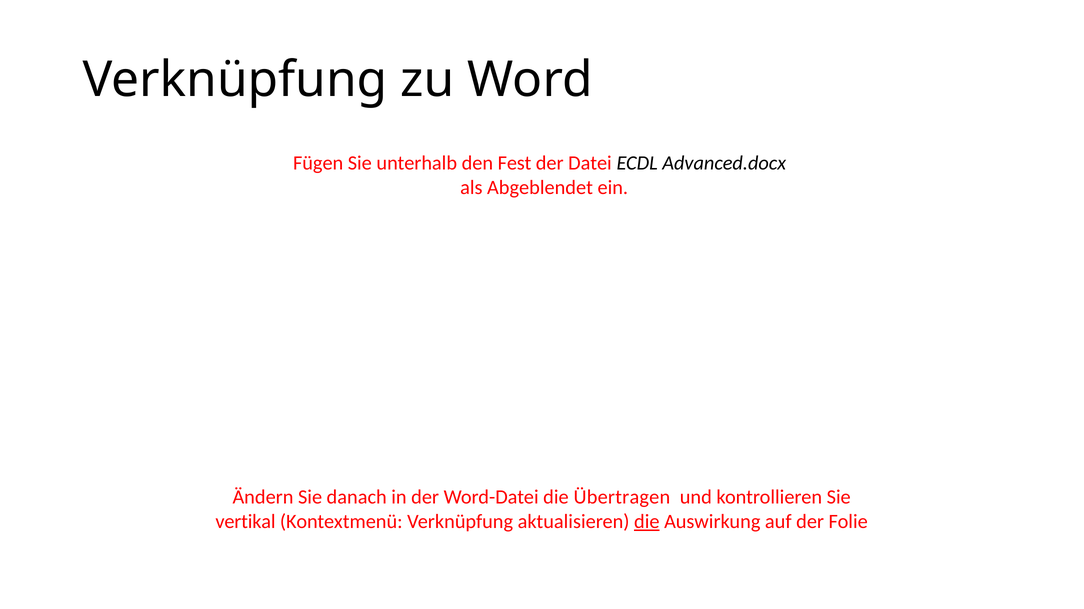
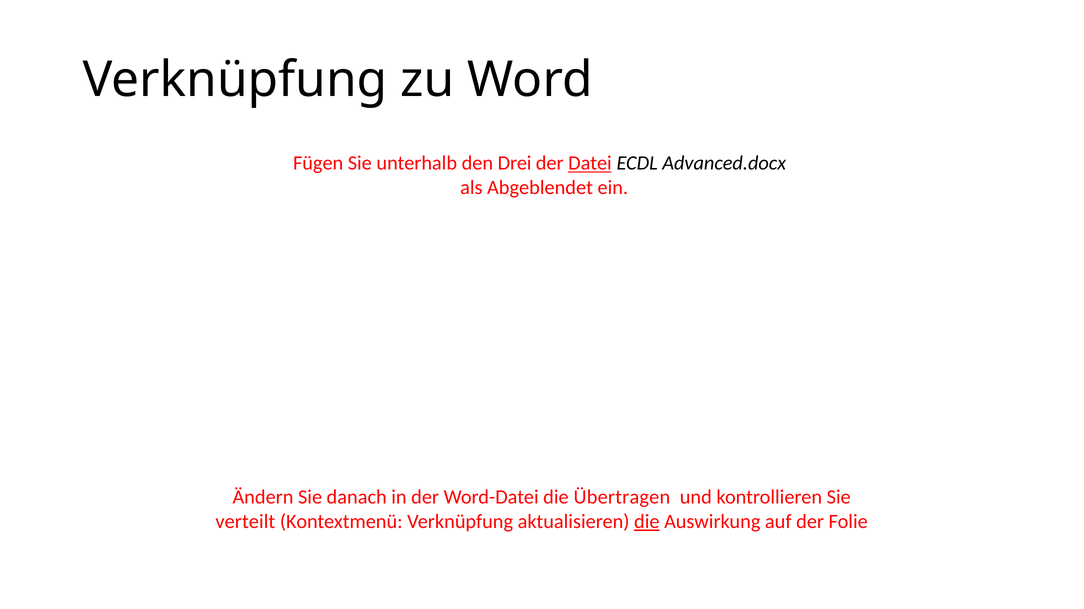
Fest: Fest -> Drei (515, 163)
Datei underline: none -> present (590, 163)
vertikal: vertikal -> verteilt (245, 522)
